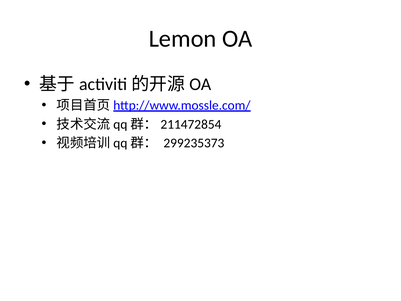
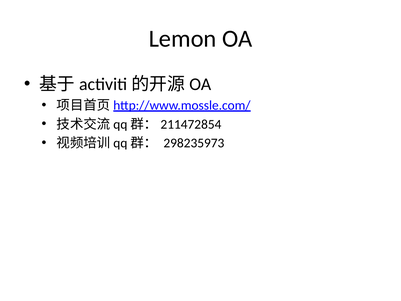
299235373: 299235373 -> 298235973 (194, 143)
